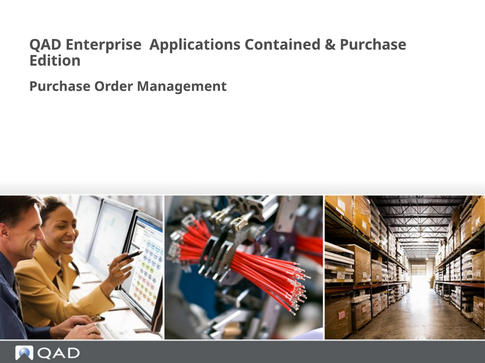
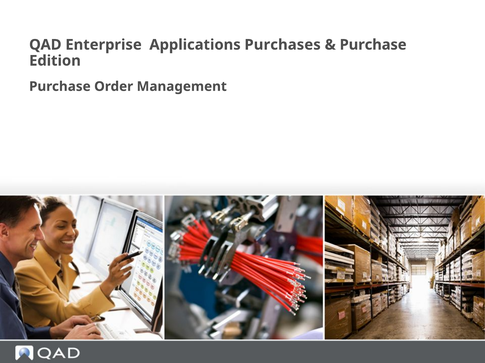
Contained: Contained -> Purchases (283, 45)
